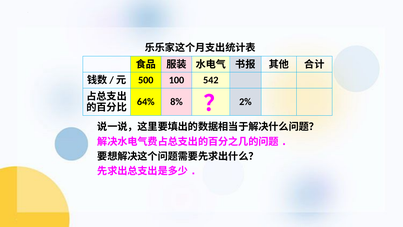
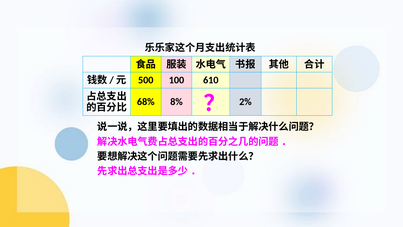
542: 542 -> 610 (211, 80)
64%: 64% -> 68% (146, 102)
